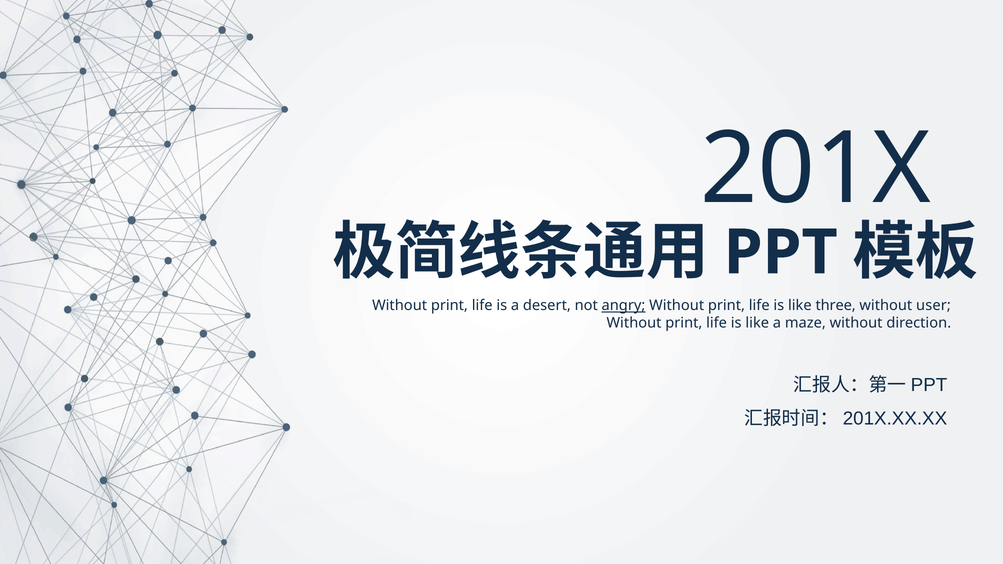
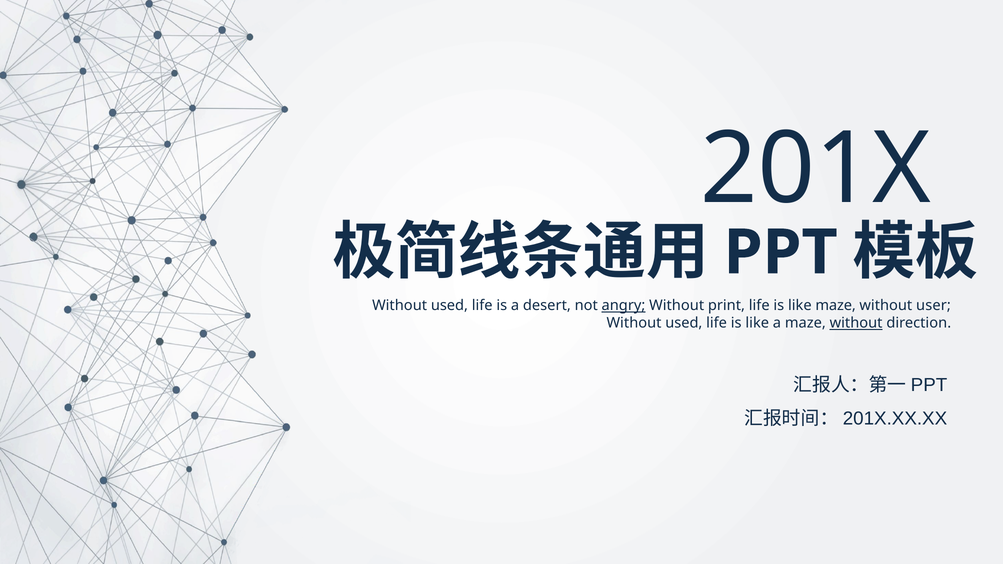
print: print -> used (449, 306)
like three: three -> maze (836, 306)
print: print -> used (684, 323)
without underline: none -> present (856, 323)
